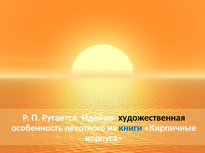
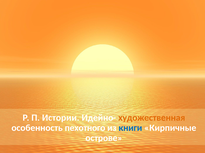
Ругается: Ругается -> Истории (61, 118)
художественная colour: black -> orange (152, 118)
корпуса: корпуса -> острове (104, 139)
